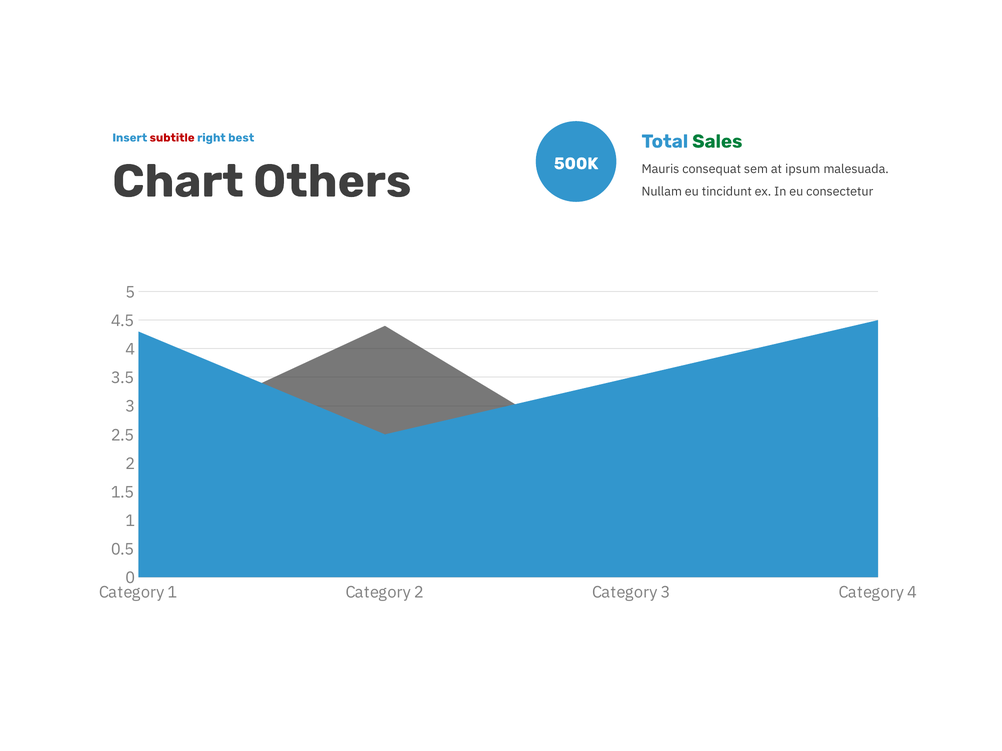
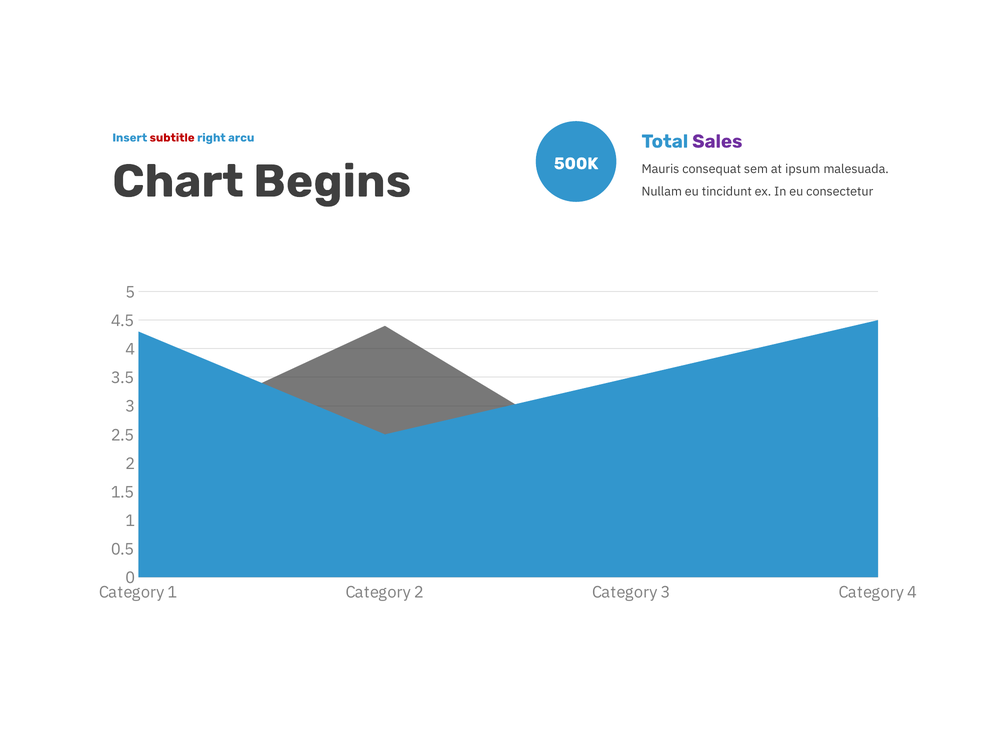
best: best -> arcu (241, 138)
Sales colour: green -> purple (717, 142)
Others: Others -> Begins (332, 182)
